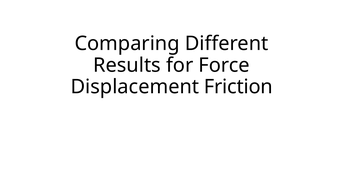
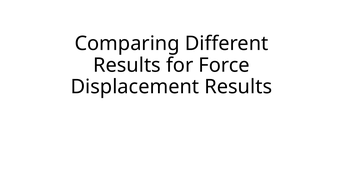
Displacement Friction: Friction -> Results (238, 87)
